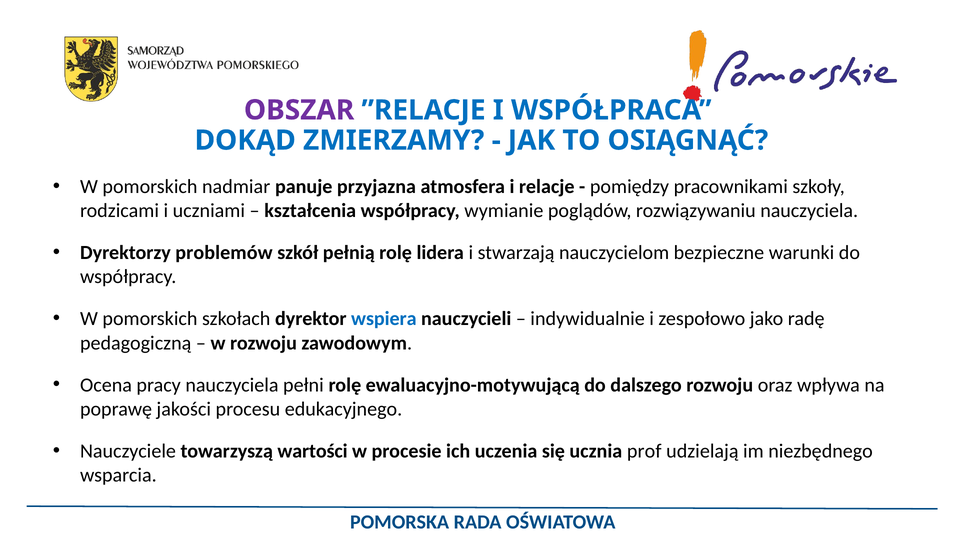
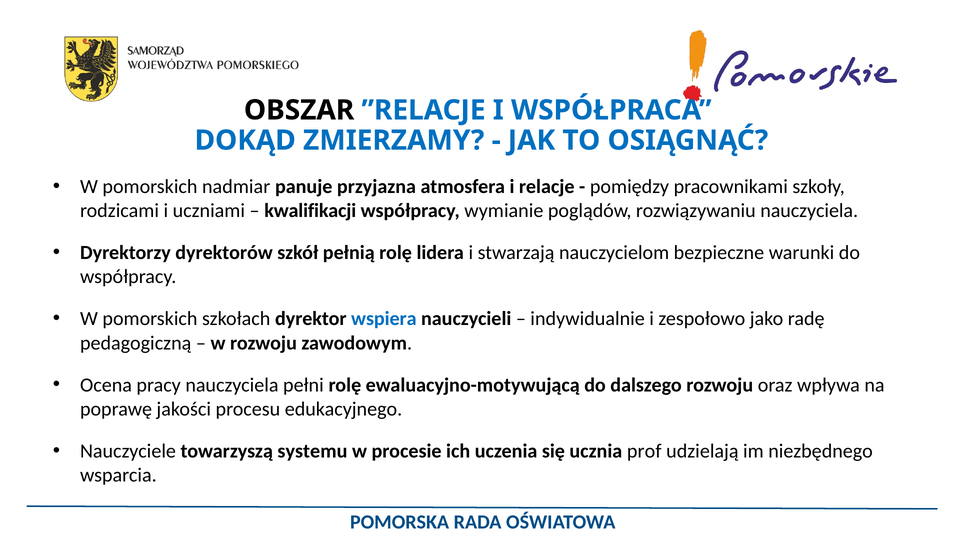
OBSZAR colour: purple -> black (299, 110)
kształcenia: kształcenia -> kwalifikacji (310, 211)
problemów: problemów -> dyrektorów (224, 253)
wartości: wartości -> systemu (312, 452)
